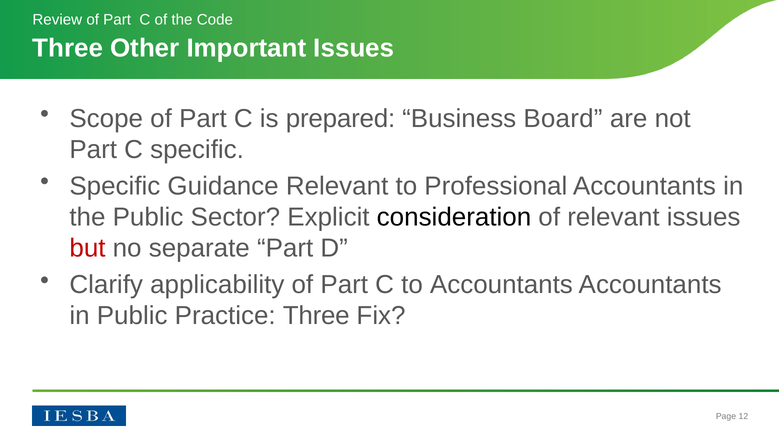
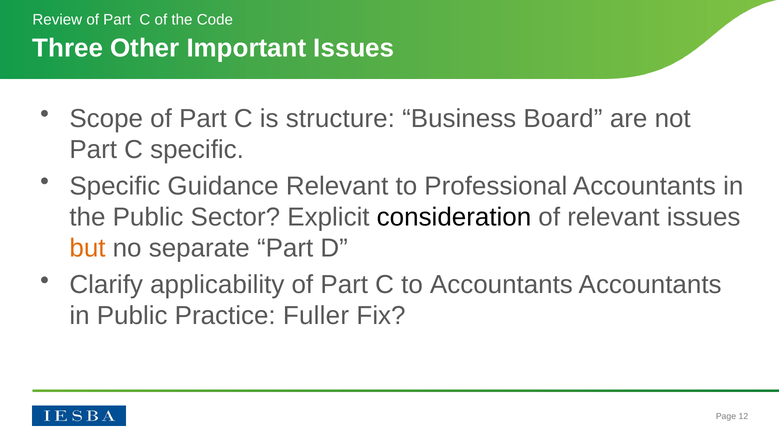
prepared: prepared -> structure (340, 119)
but colour: red -> orange (87, 248)
Practice Three: Three -> Fuller (316, 316)
